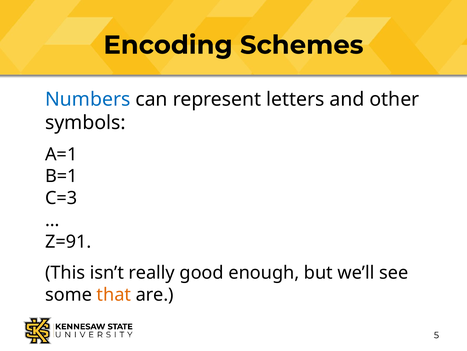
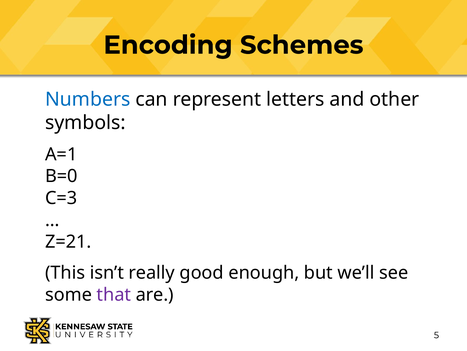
B=1: B=1 -> B=0 (61, 176)
Z=91: Z=91 -> Z=21 (68, 241)
that colour: orange -> purple (114, 294)
